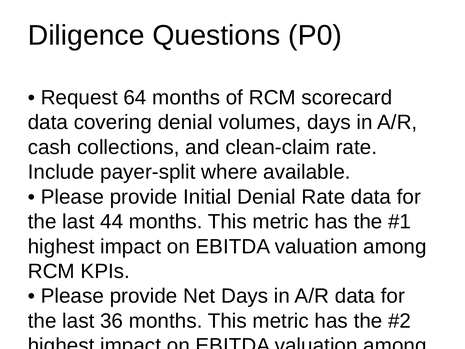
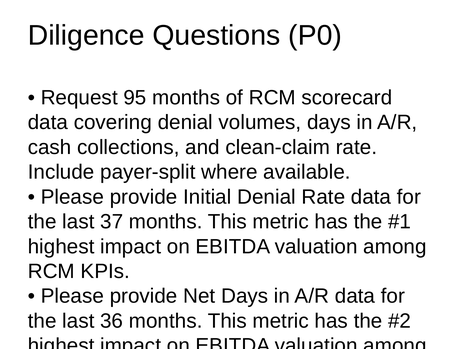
64: 64 -> 95 (135, 98)
44: 44 -> 37 (112, 222)
